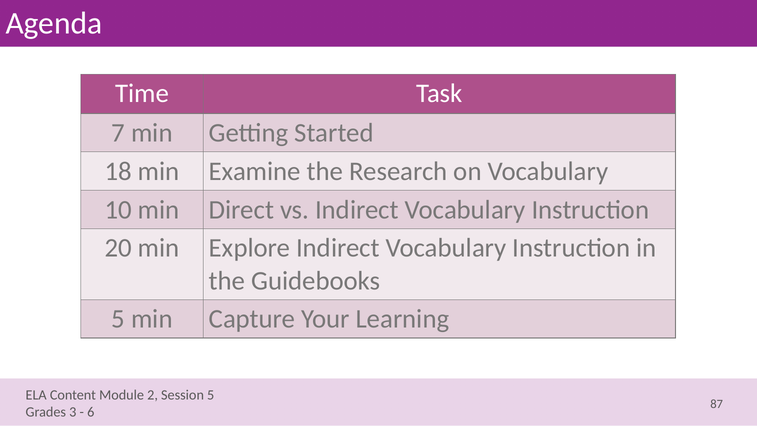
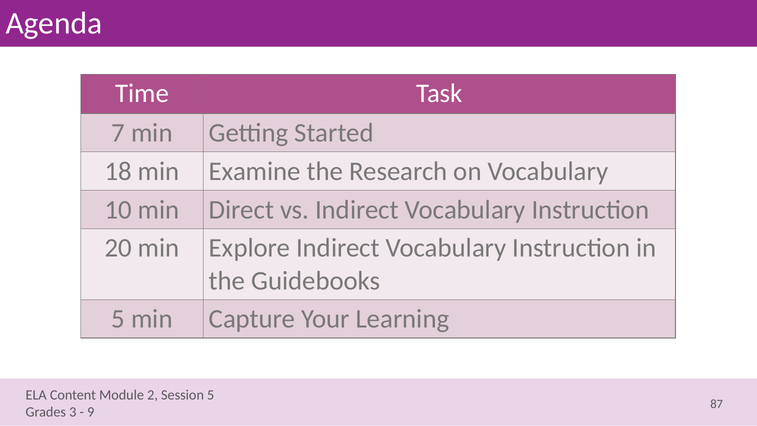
6: 6 -> 9 (91, 412)
